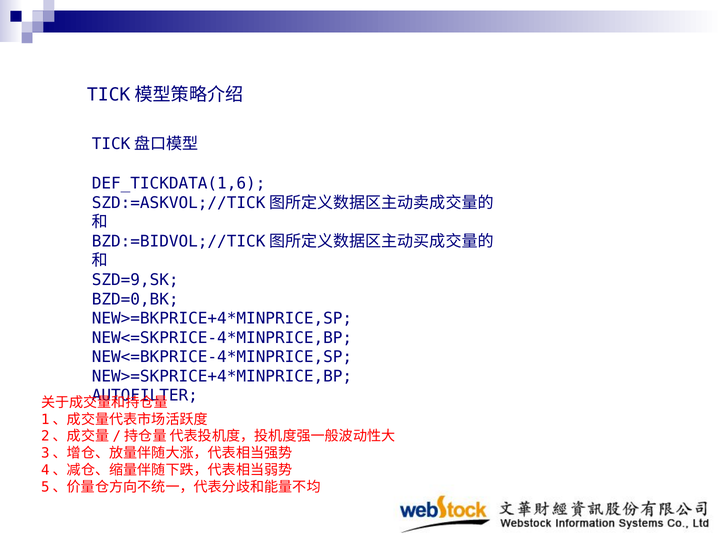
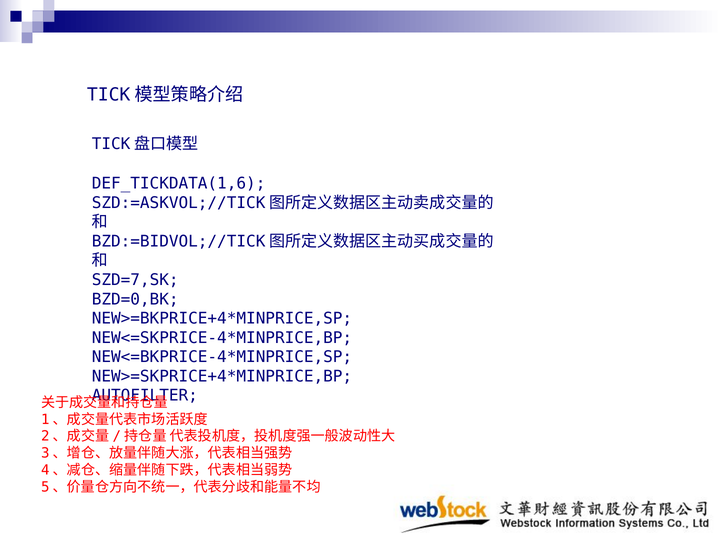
SZD=9,SK: SZD=9,SK -> SZD=7,SK (135, 280)
